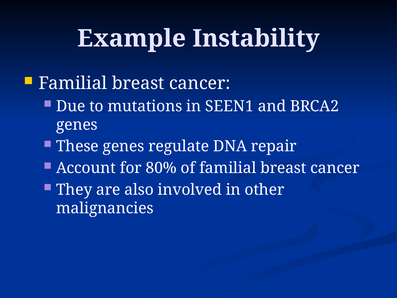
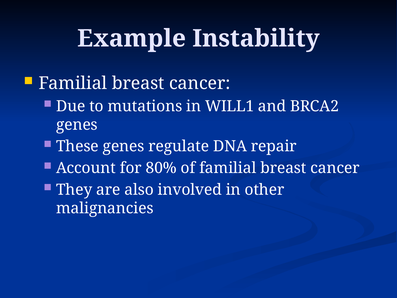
SEEN1: SEEN1 -> WILL1 (230, 106)
